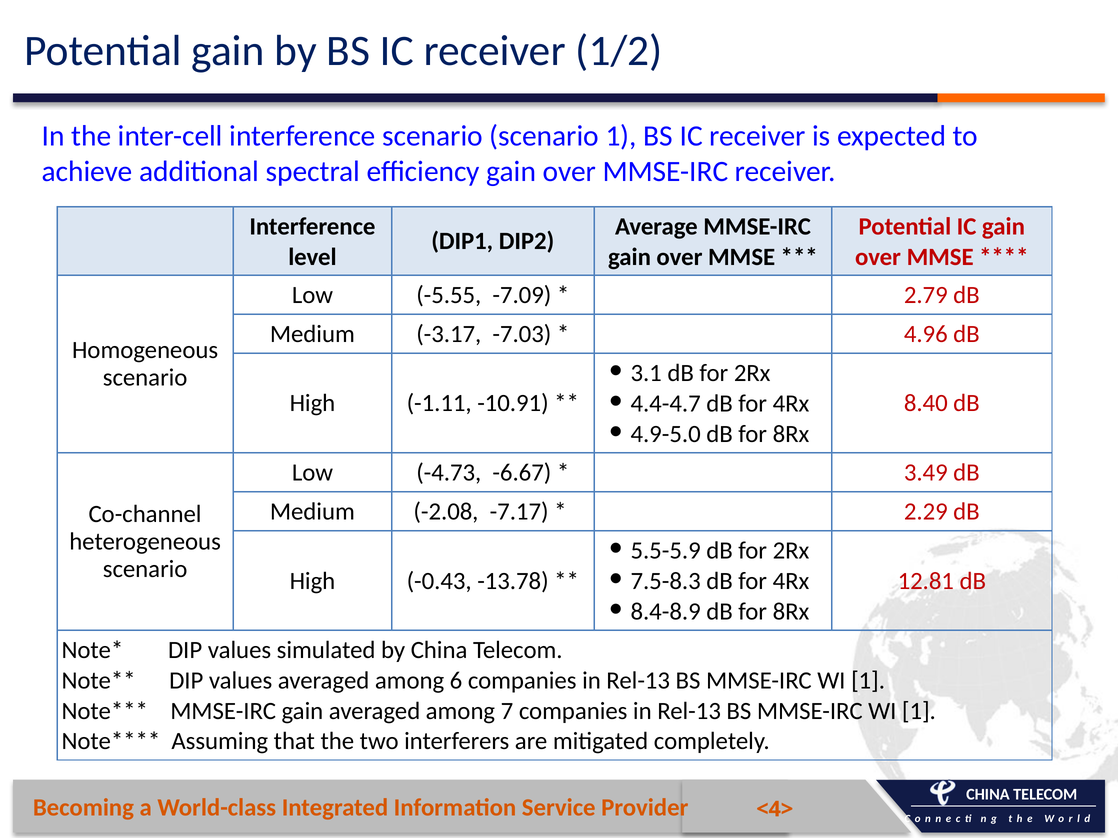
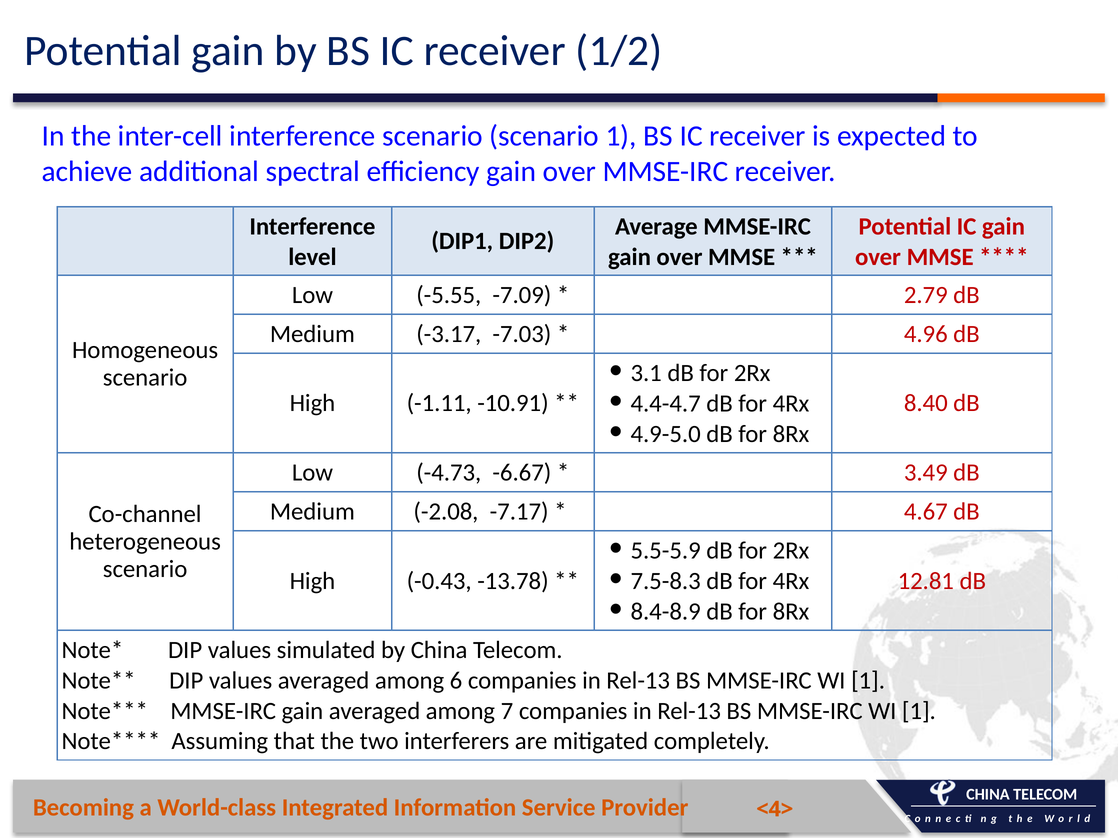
2.29: 2.29 -> 4.67 (926, 512)
